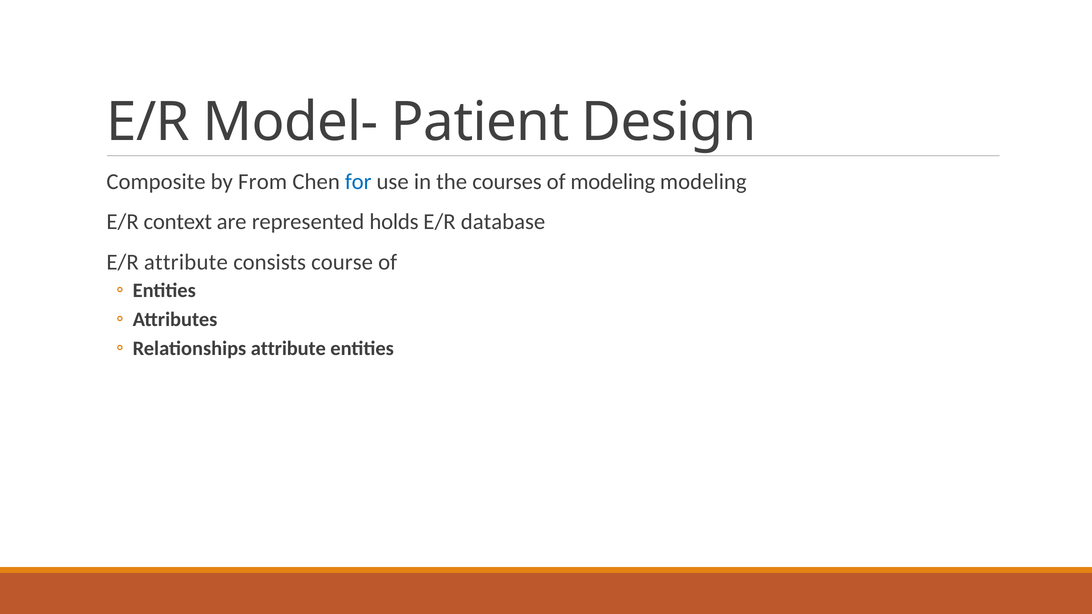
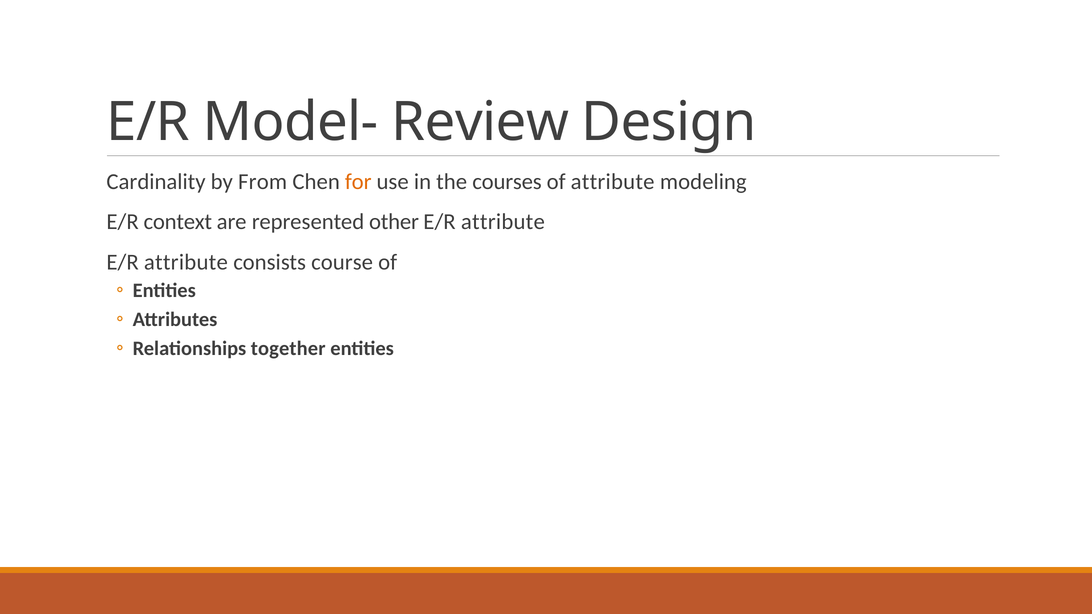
Patient: Patient -> Review (480, 122)
Composite: Composite -> Cardinality (156, 182)
for colour: blue -> orange (358, 182)
of modeling: modeling -> attribute (613, 182)
holds: holds -> other (394, 222)
database: database -> attribute (503, 222)
Relationships attribute: attribute -> together (288, 348)
